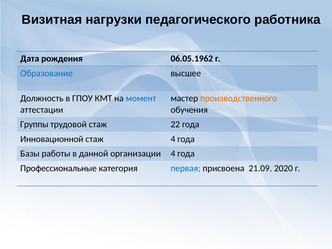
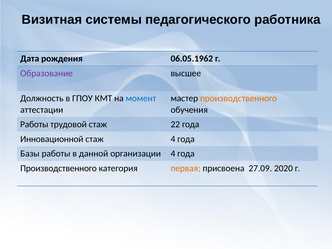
нагрузки: нагрузки -> системы (114, 20)
Образование colour: blue -> purple (47, 73)
Группы: Группы -> Работы (34, 124)
Профессиональные: Профессиональные -> Производственного (59, 168)
первая colour: blue -> orange (186, 168)
21.09: 21.09 -> 27.09 (260, 168)
